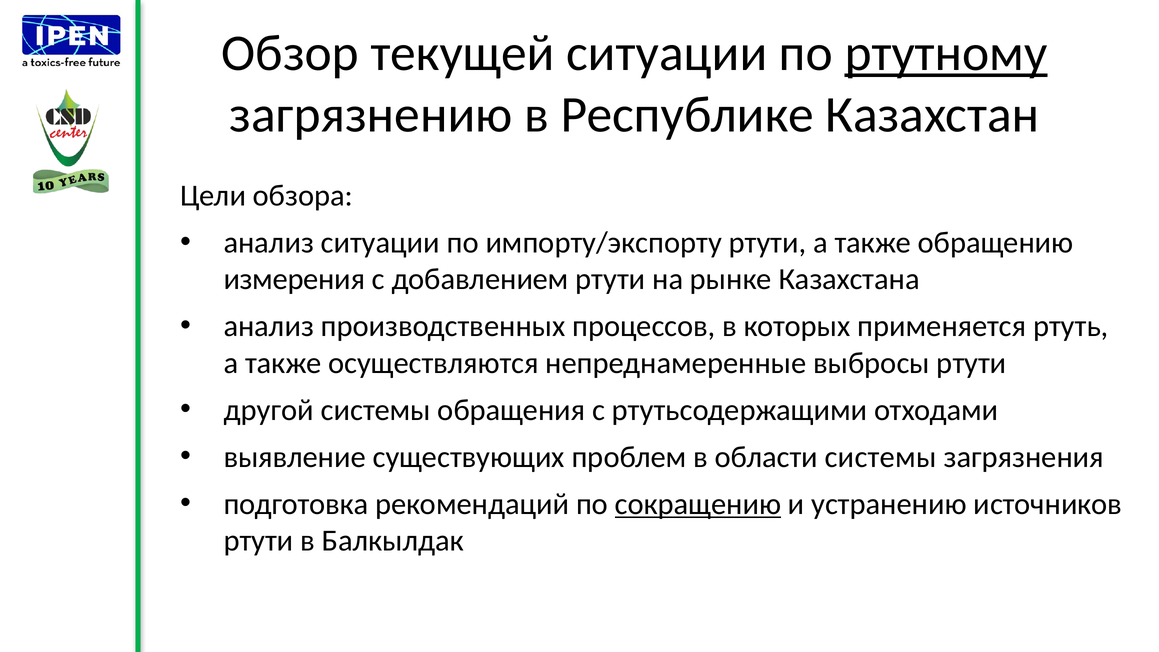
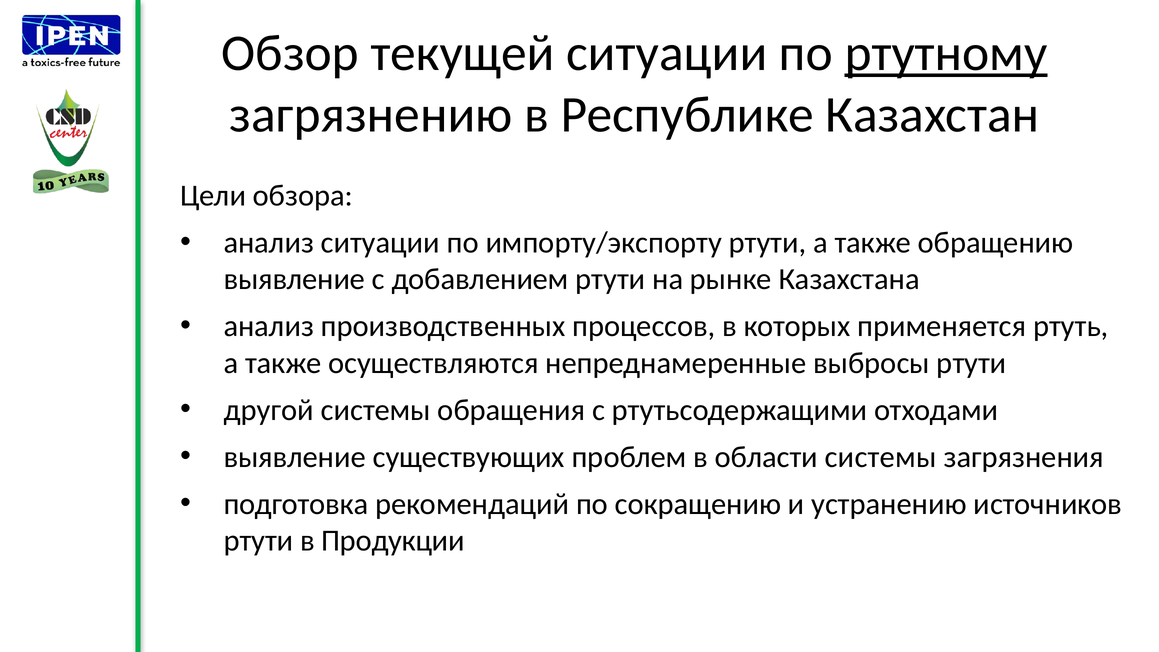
измерения: измерения -> выявление (294, 279)
сокращению underline: present -> none (698, 504)
Балкылдак: Балкылдак -> Продукции (393, 541)
